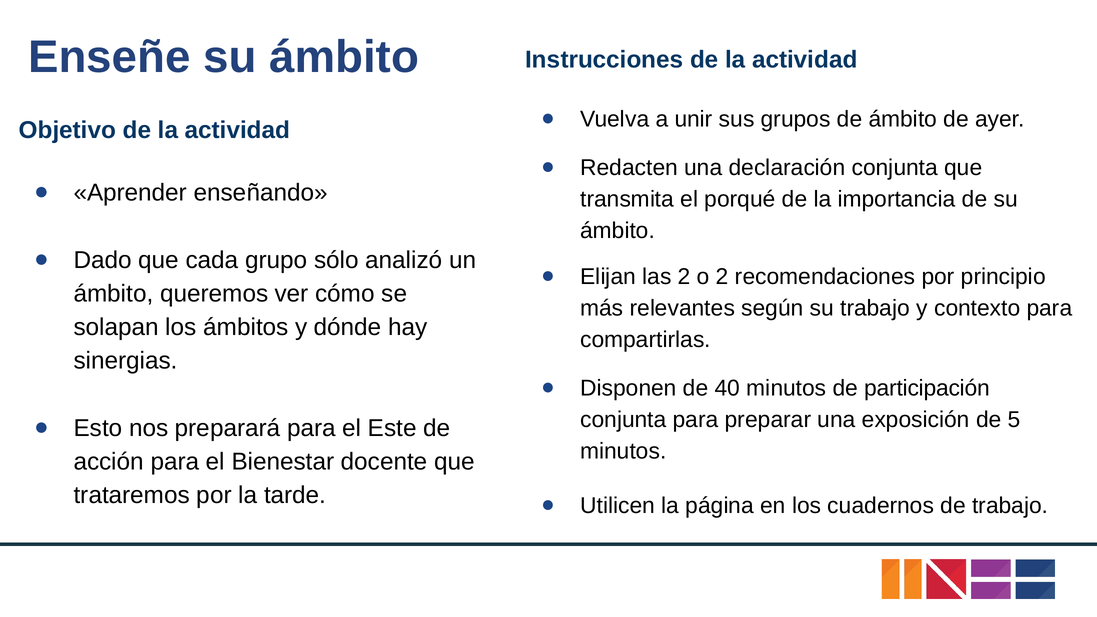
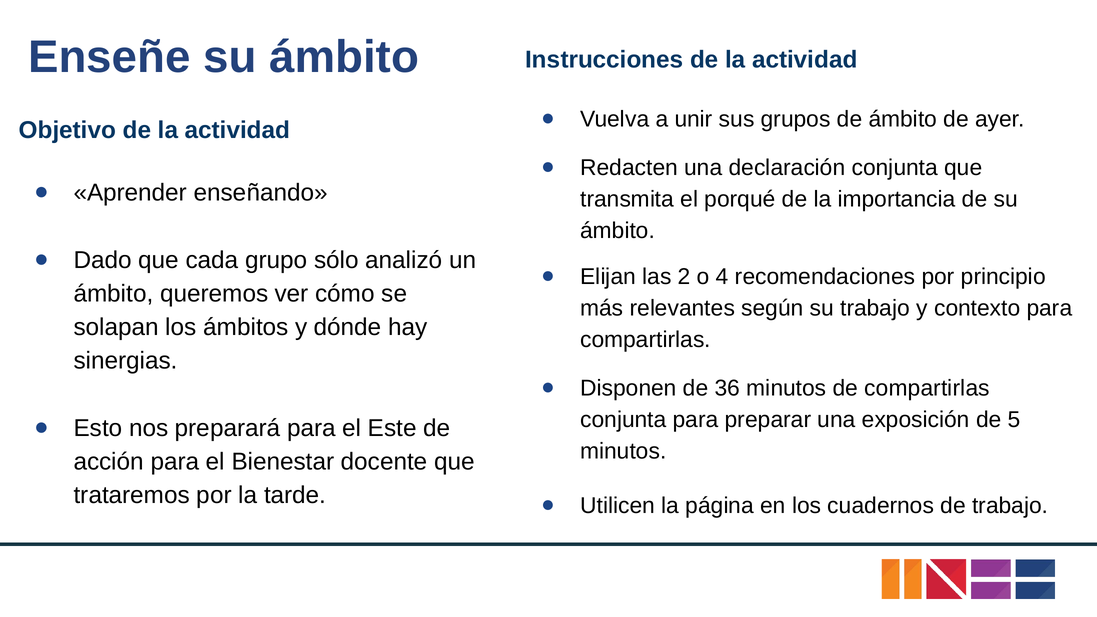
o 2: 2 -> 4 (722, 277)
40: 40 -> 36 (727, 388)
de participación: participación -> compartirlas (927, 388)
